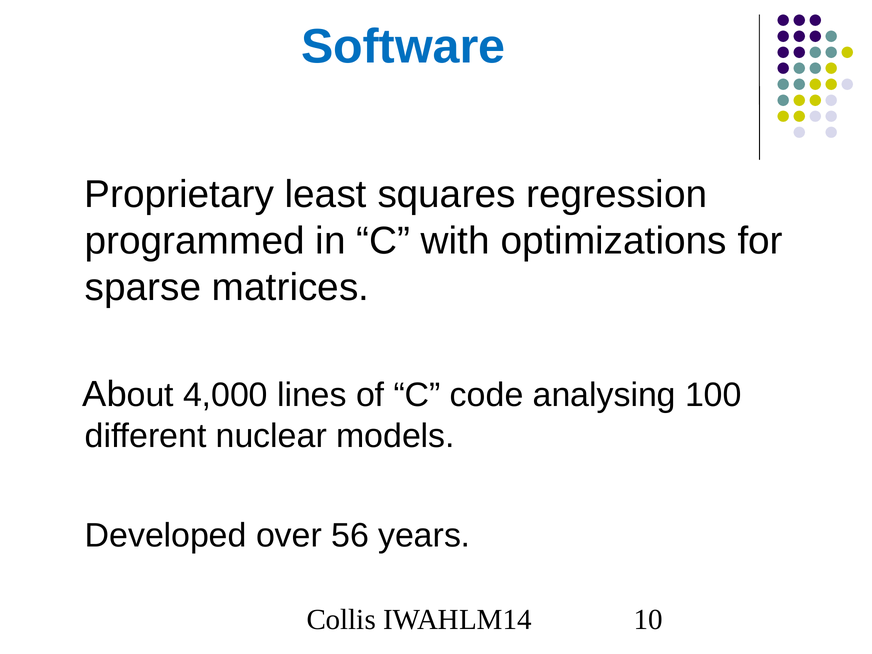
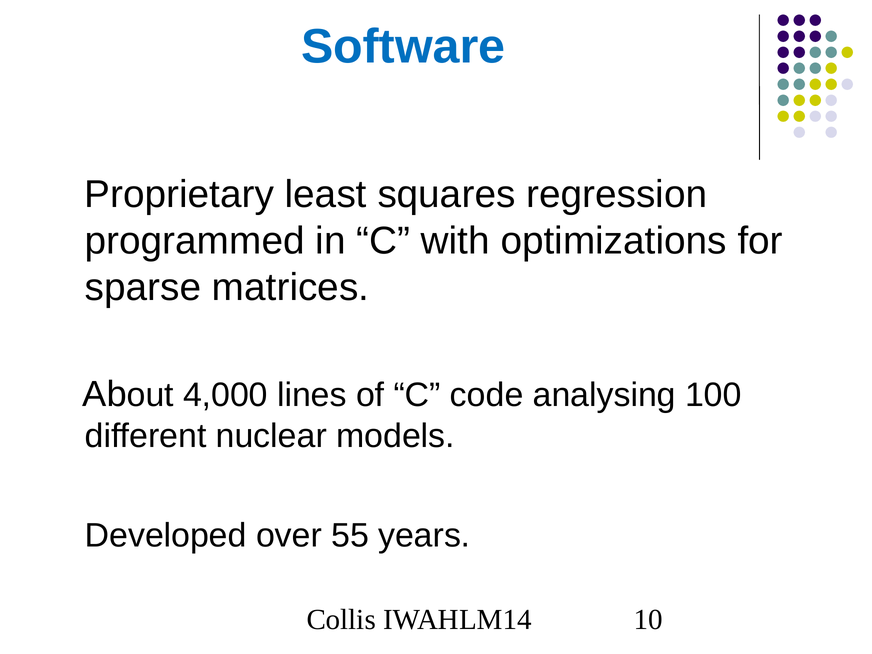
56: 56 -> 55 (350, 536)
